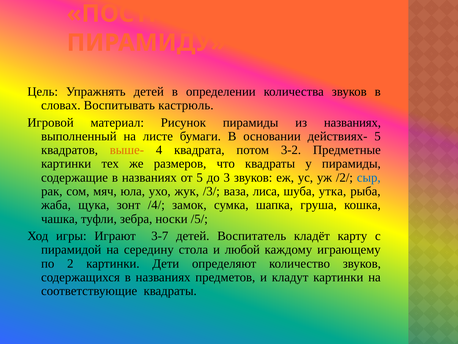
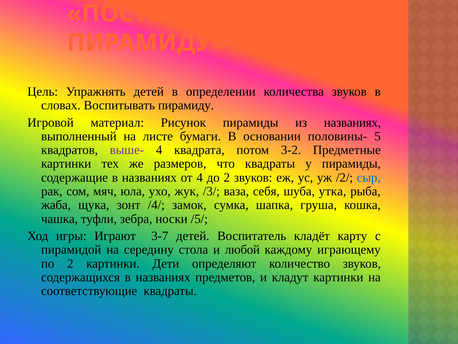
Воспитывать кастрюль: кастрюль -> пирамиду (186, 105)
действиях-: действиях- -> половины- (338, 136)
выше- colour: orange -> purple (127, 150)
от 5: 5 -> 4 (200, 177)
до 3: 3 -> 2 (227, 177)
лиса: лиса -> себя (266, 191)
